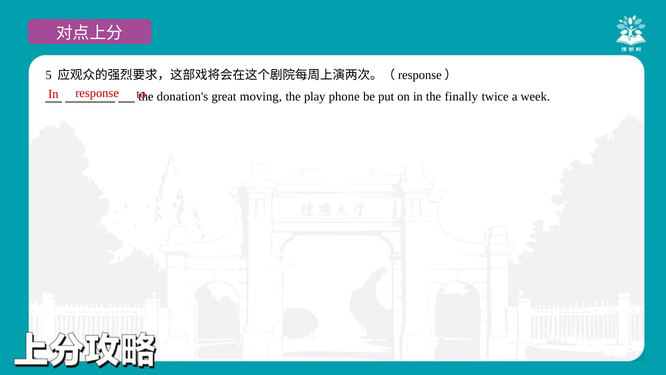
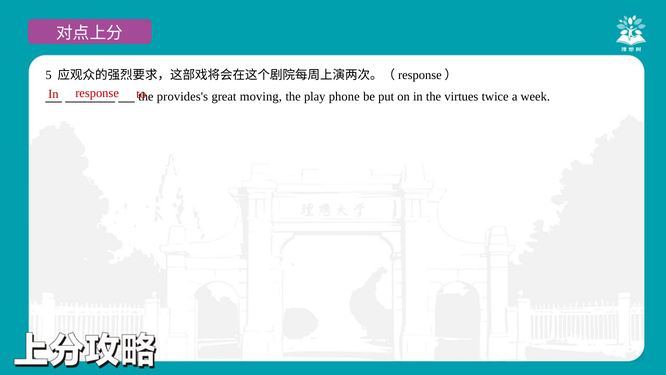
donation's: donation's -> provides's (182, 97)
finally: finally -> virtues (461, 97)
